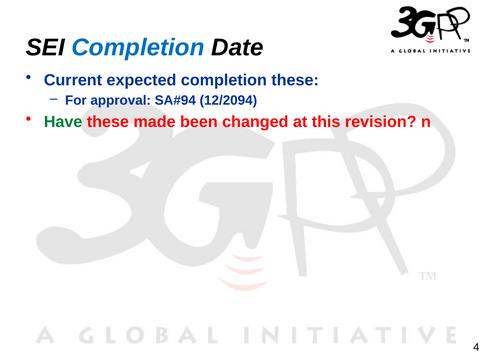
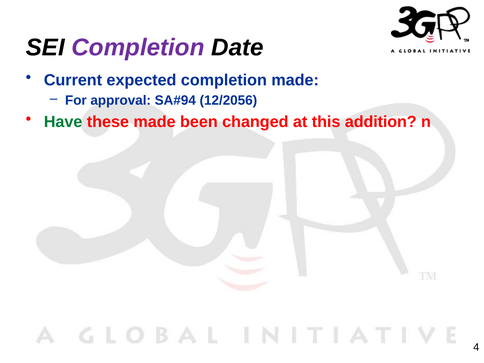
Completion colour: blue -> purple (138, 48)
completion these: these -> made (295, 80)
12/2094: 12/2094 -> 12/2056 (228, 101)
revision: revision -> addition (381, 122)
